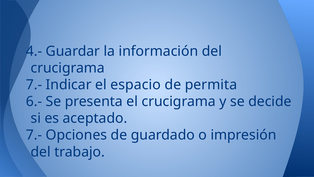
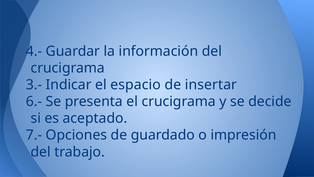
7.-: 7.- -> 3.- (34, 85)
permita: permita -> insertar (211, 85)
